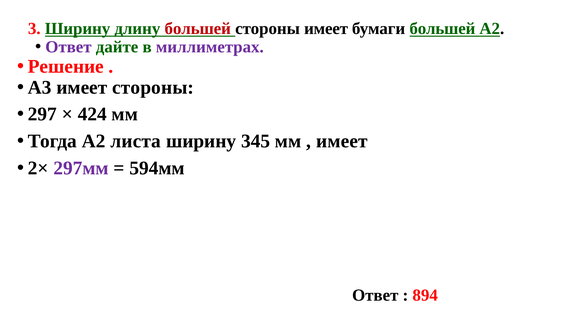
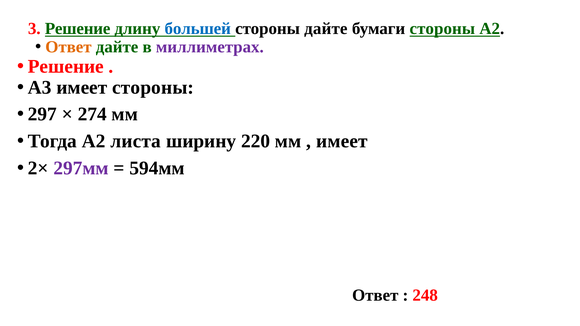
3 Ширину: Ширину -> Решение (78, 29)
большей colour: red -> blue (198, 29)
стороны имеет: имеет -> дайте (326, 29)
бумаги большей: большей -> стороны (442, 29)
Ответ colour: purple -> orange (68, 47)
424: 424 -> 274 (92, 114)
345: 345 -> 220 (256, 141)
894: 894 -> 248 (425, 296)
